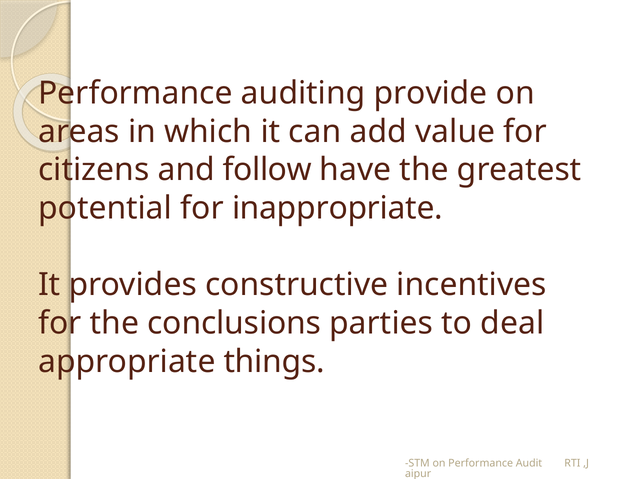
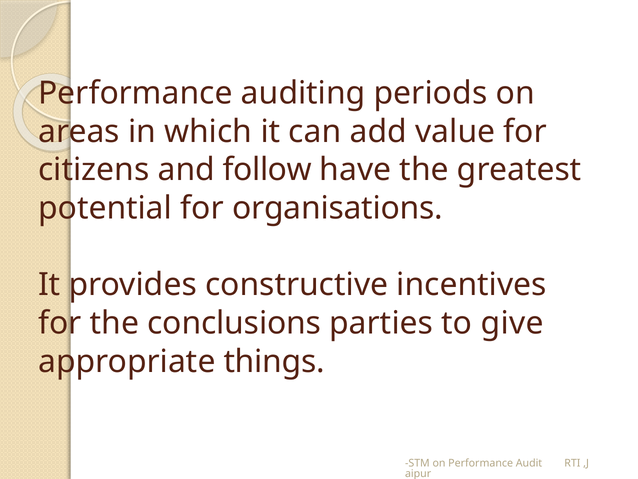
provide: provide -> periods (431, 93)
inappropriate: inappropriate -> organisations (337, 208)
deal: deal -> give (512, 323)
